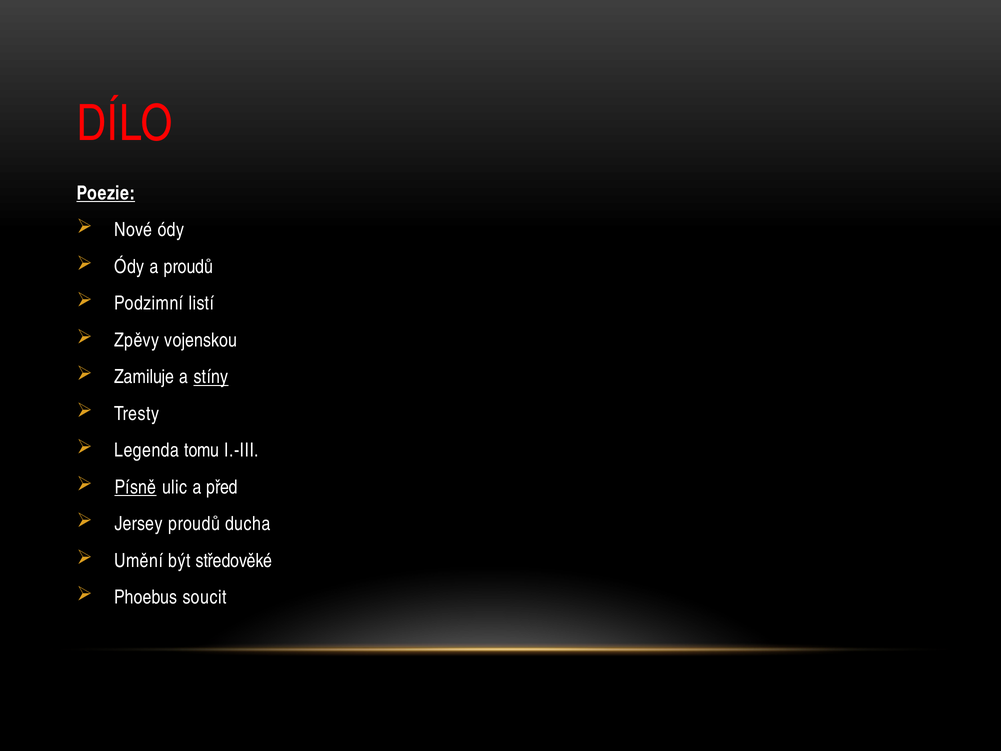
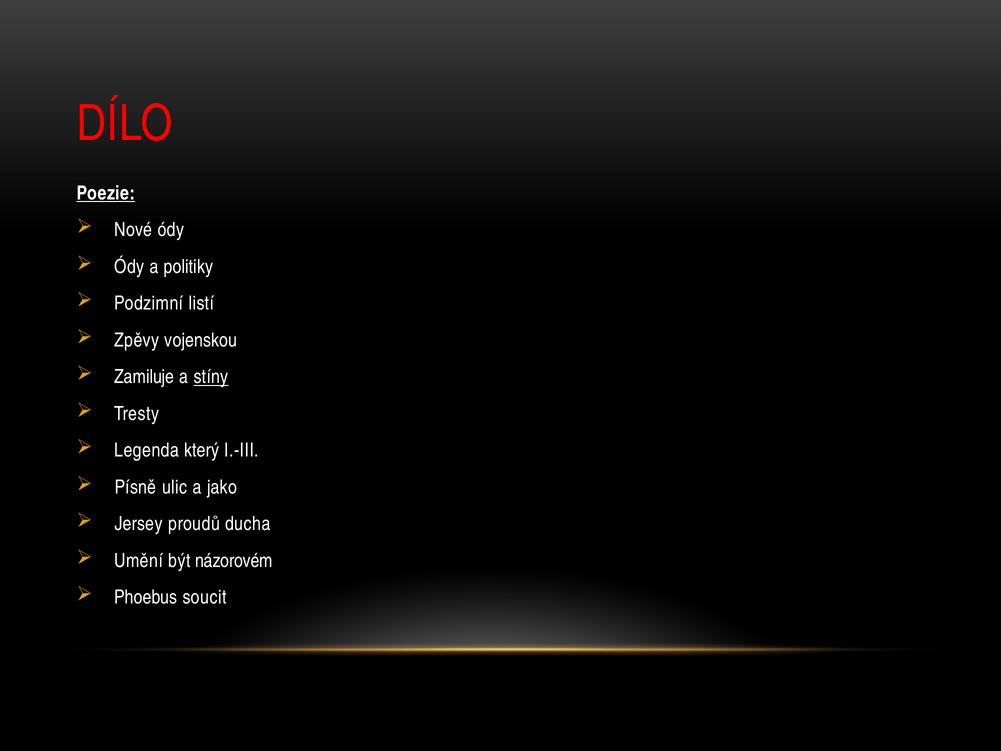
a proudů: proudů -> politiky (188, 267)
tomu: tomu -> který (202, 450)
Písně underline: present -> none (135, 487)
před: před -> jako (222, 487)
středověké: středověké -> názorovém (234, 561)
